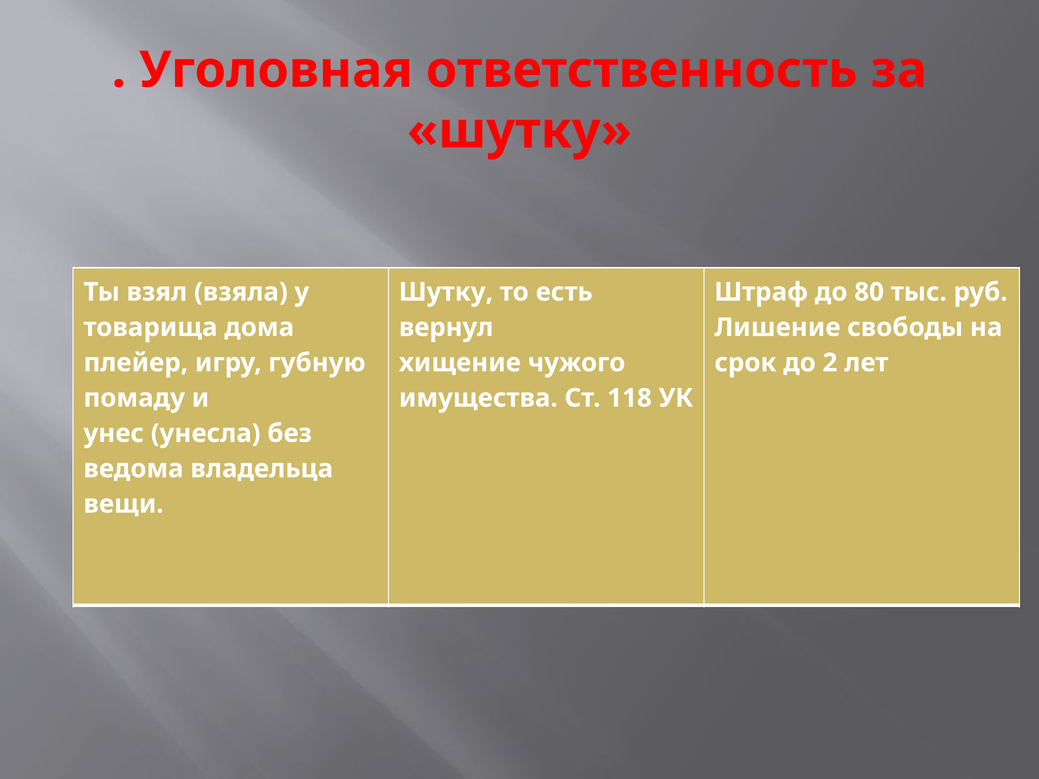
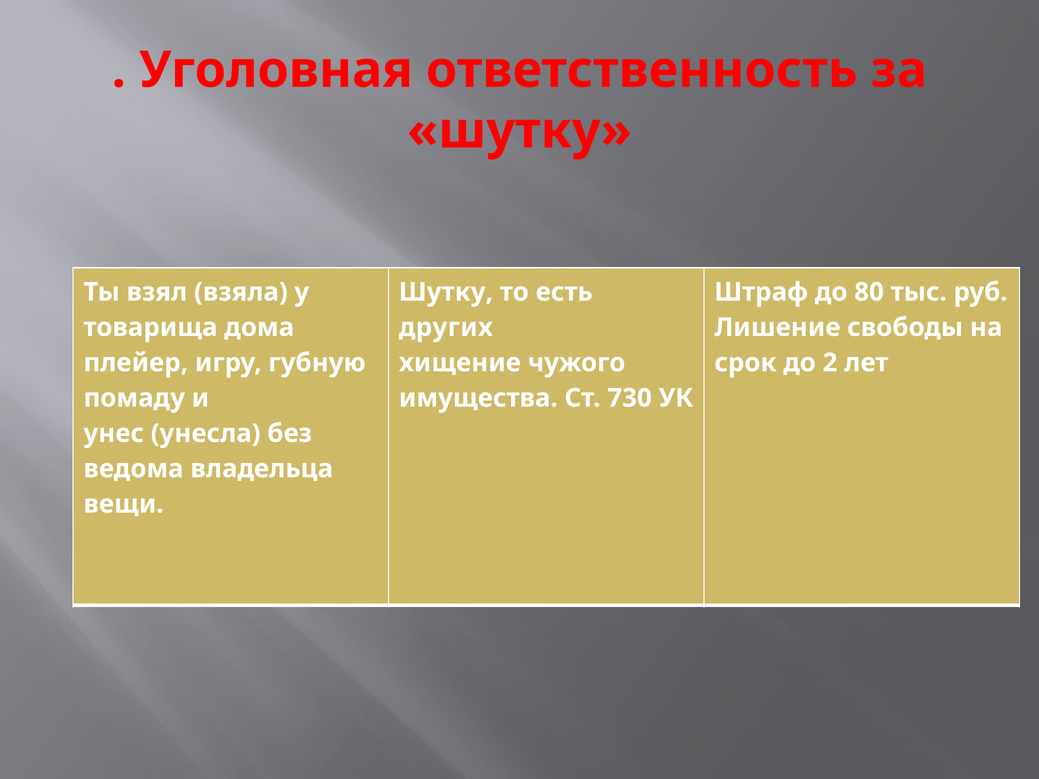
вернул: вернул -> других (446, 328)
118: 118 -> 730 (630, 398)
